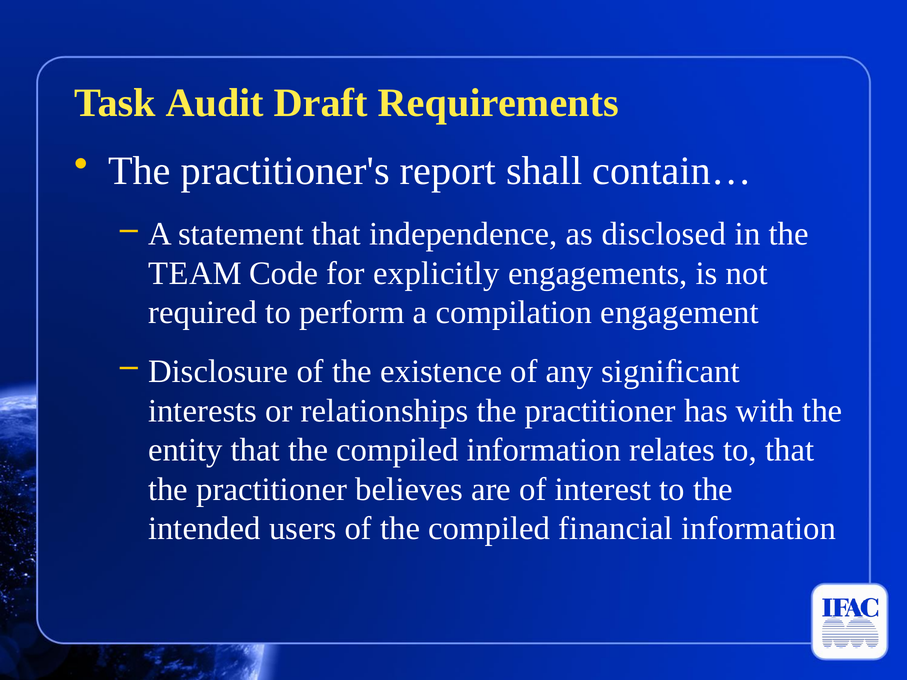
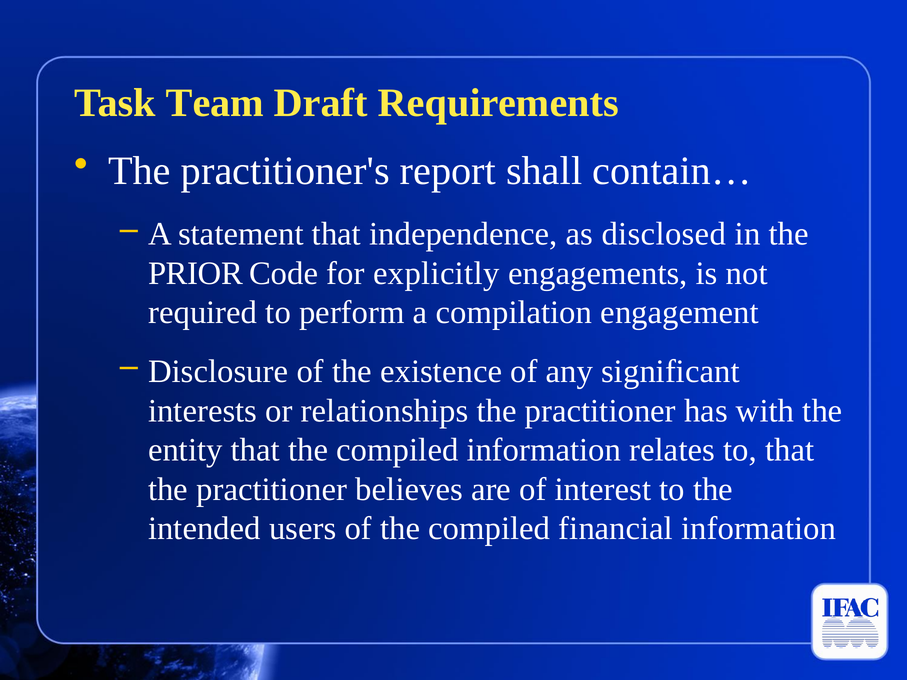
Audit: Audit -> Team (215, 103)
TEAM: TEAM -> PRIOR (196, 273)
